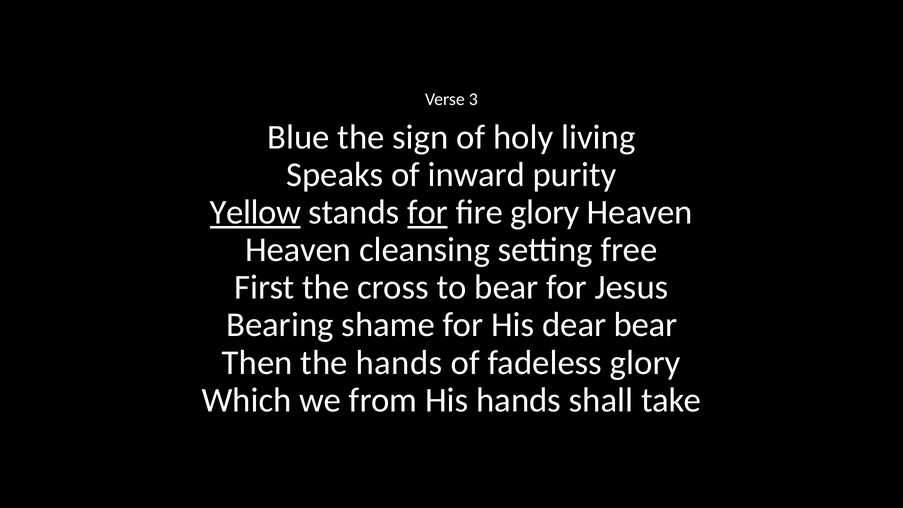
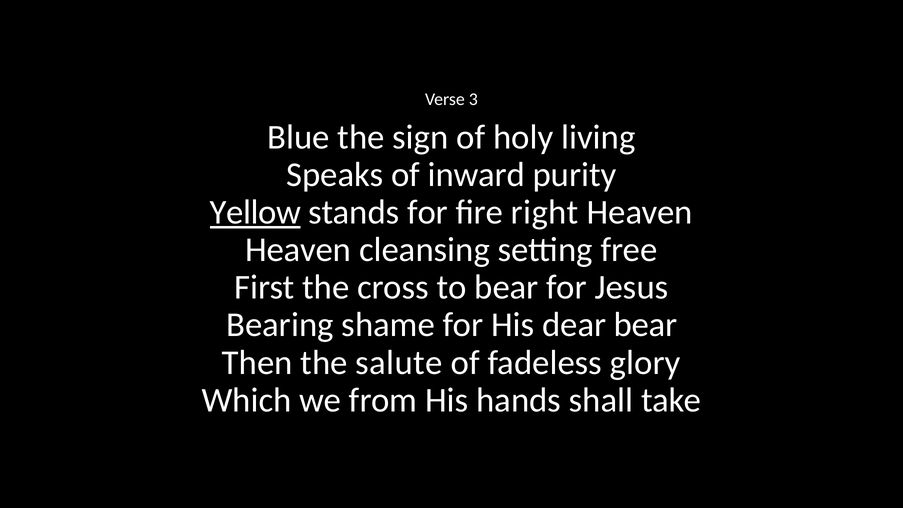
for underline: present -> none (428, 212)
fire glory: glory -> right (545, 212)
the hands: hands -> salute (399, 363)
